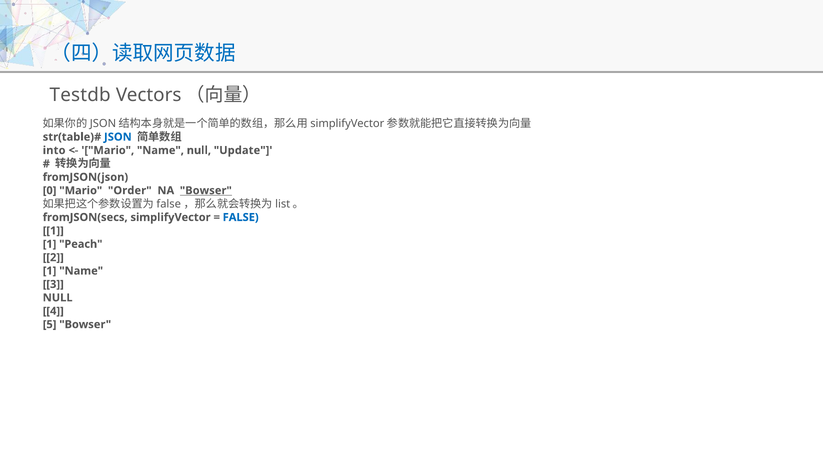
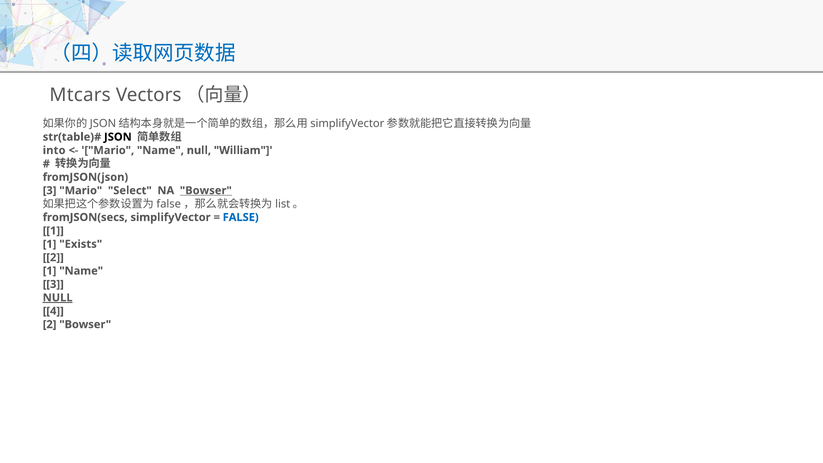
Testdb: Testdb -> Mtcars (80, 95)
JSON colour: blue -> black (118, 137)
Update: Update -> William (243, 150)
0: 0 -> 3 (50, 191)
Order: Order -> Select (130, 191)
Peach: Peach -> Exists (81, 244)
NULL underline: none -> present (58, 298)
5: 5 -> 2 (50, 324)
